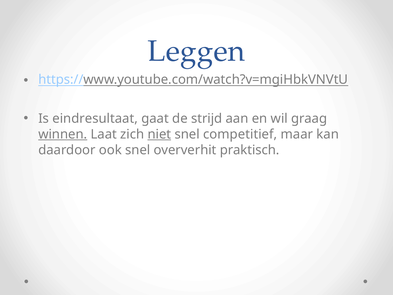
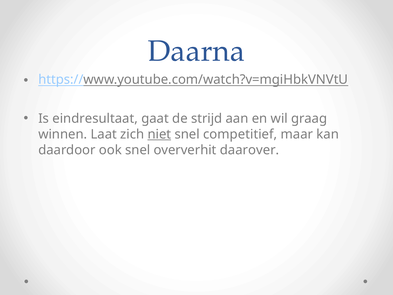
Leggen: Leggen -> Daarna (196, 51)
winnen underline: present -> none (63, 134)
praktisch: praktisch -> daarover (250, 150)
